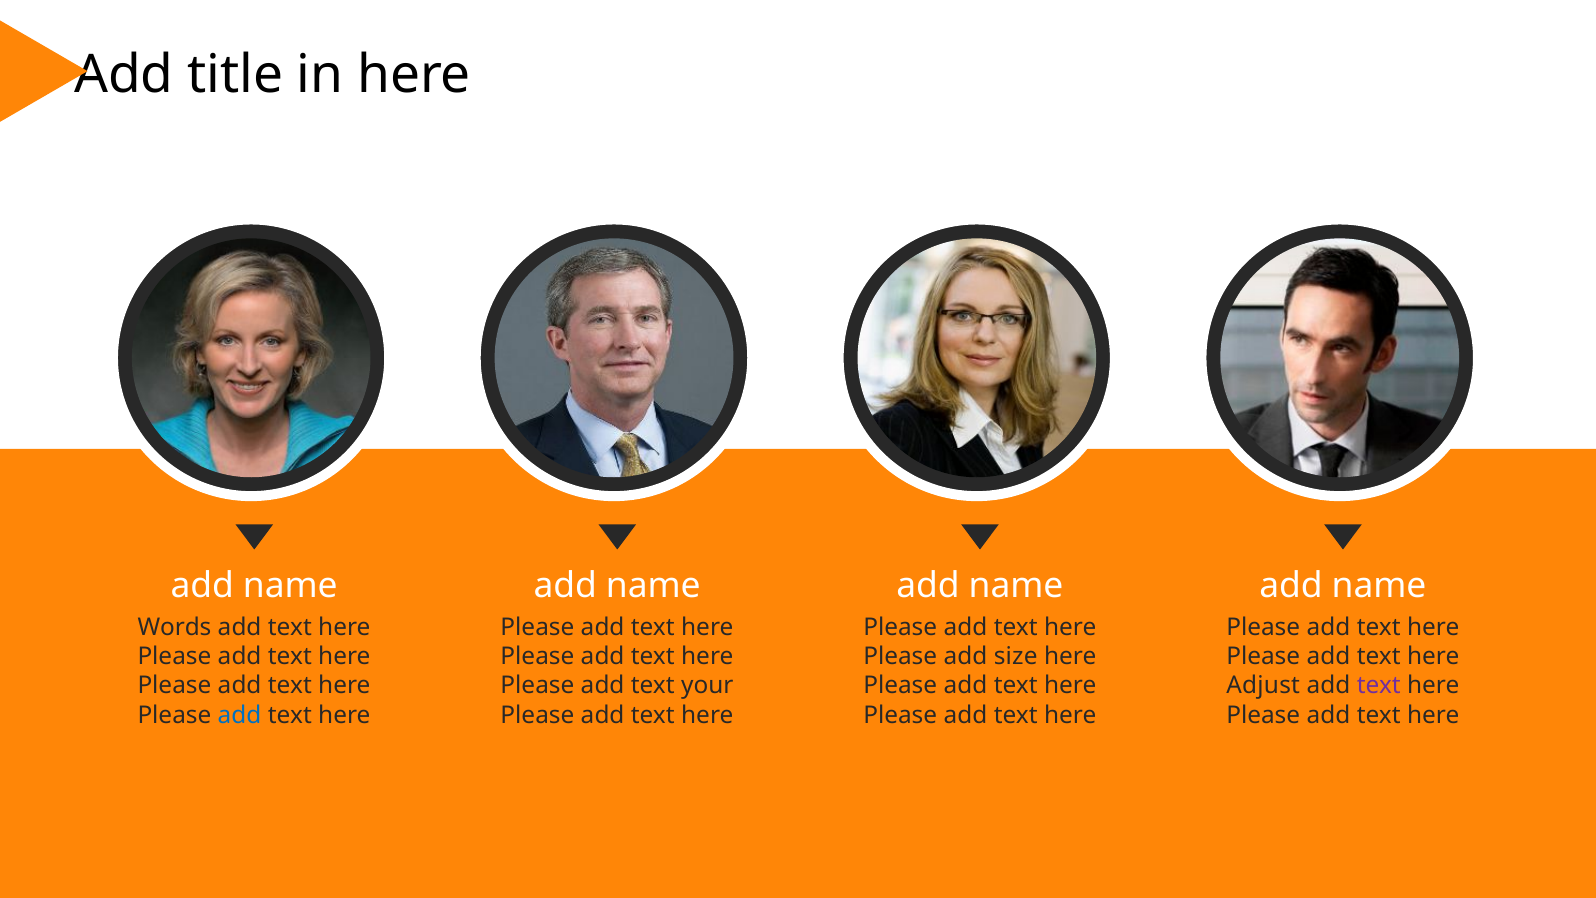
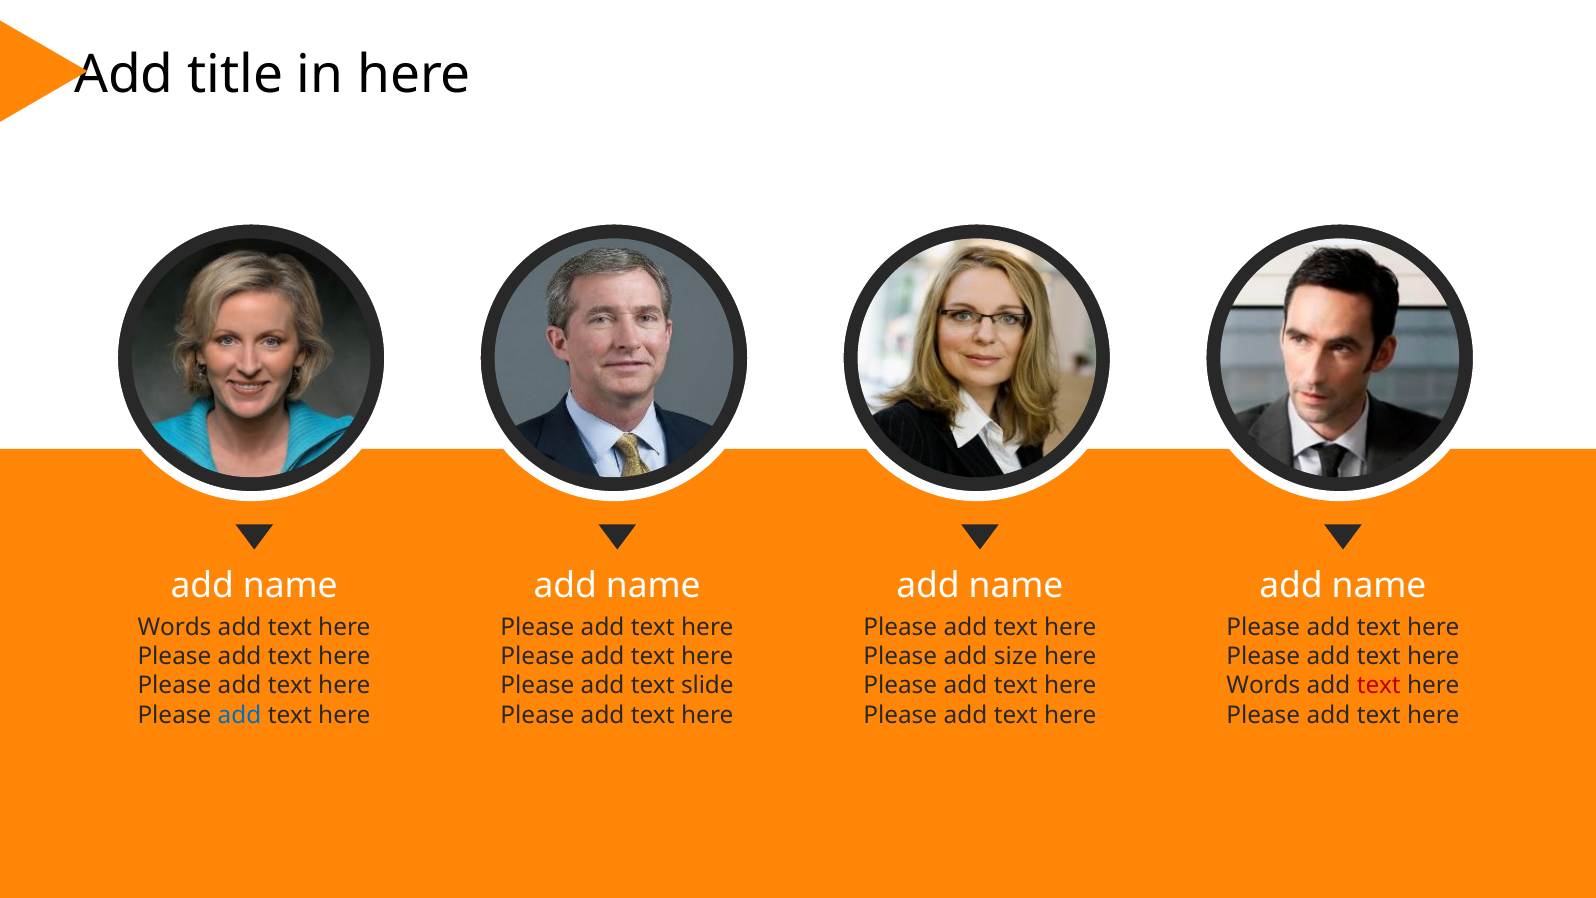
your: your -> slide (707, 686)
Adjust: Adjust -> Words (1263, 686)
text colour: purple -> red (1379, 686)
